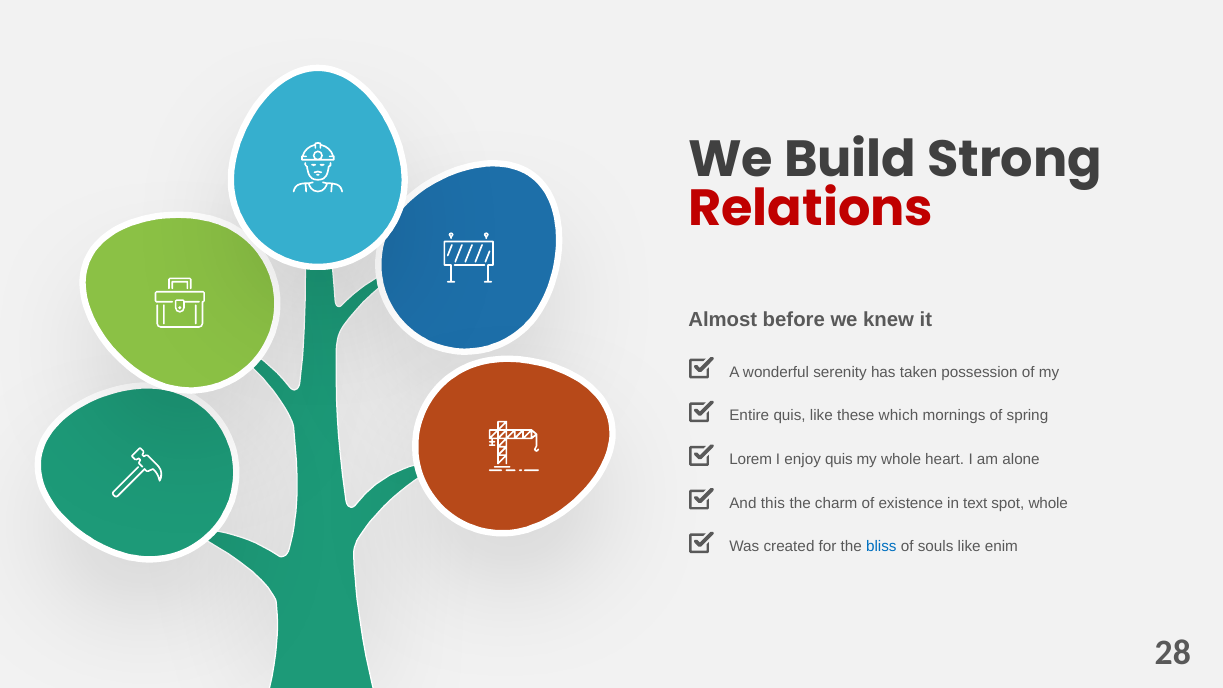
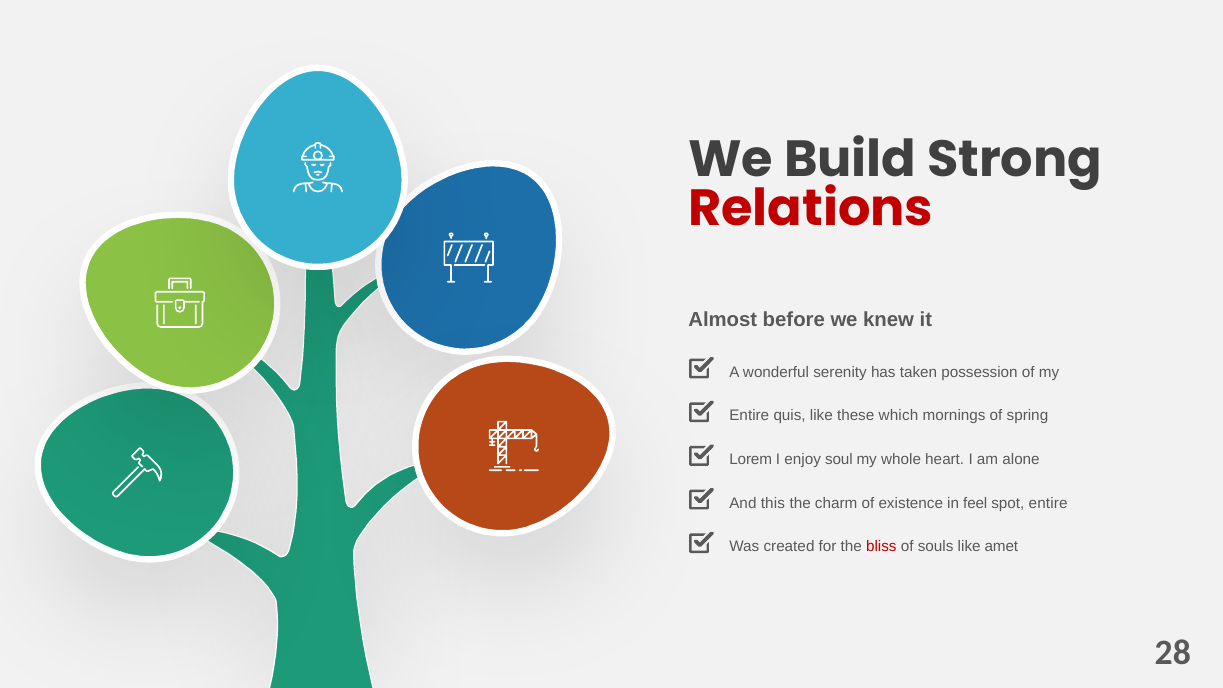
enjoy quis: quis -> soul (839, 460)
text: text -> feel (975, 503)
spot whole: whole -> entire (1048, 503)
bliss colour: blue -> red (881, 547)
enim: enim -> amet (1001, 547)
